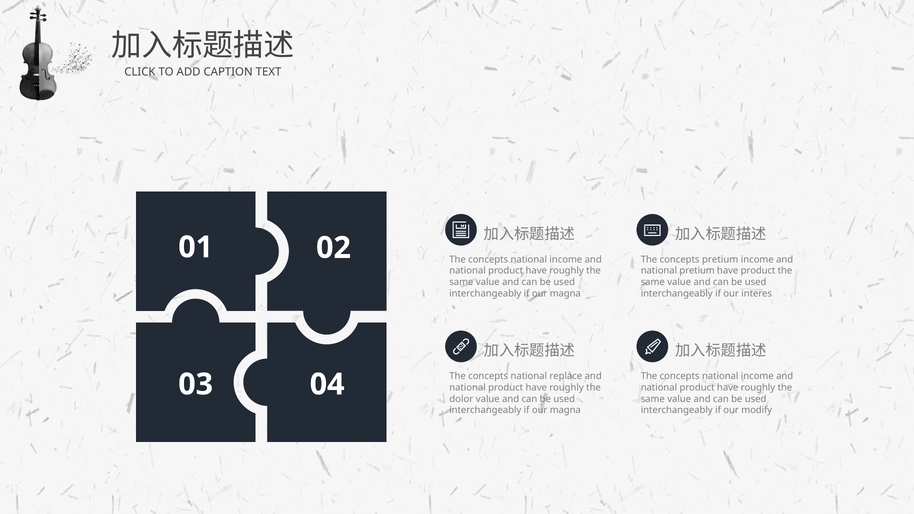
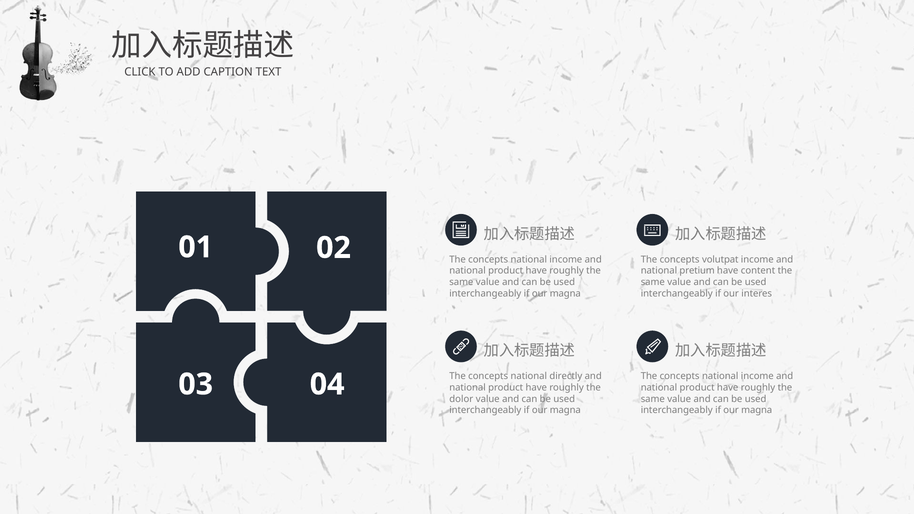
concepts pretium: pretium -> volutpat (720, 260)
have product: product -> content (758, 271)
replace: replace -> directly (566, 376)
modify: modify -> magna (757, 411)
